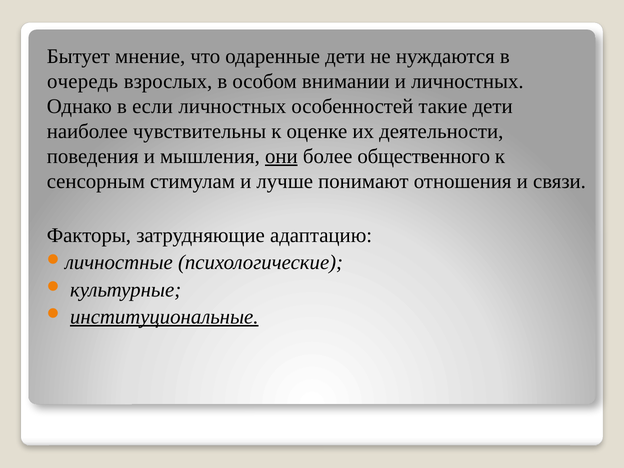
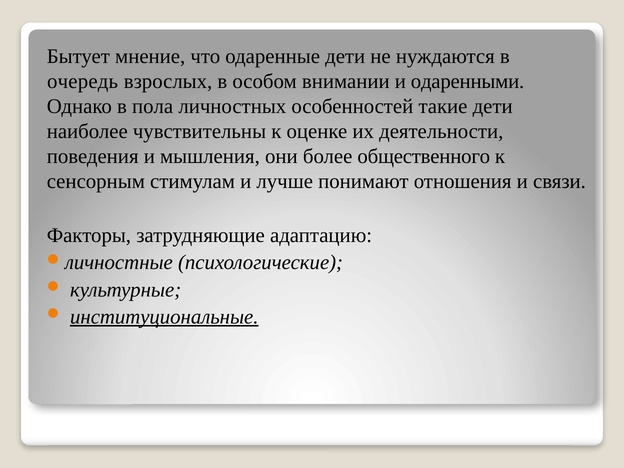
и личностных: личностных -> одаренными (468, 81)
если: если -> пола (153, 106)
они underline: present -> none (281, 156)
